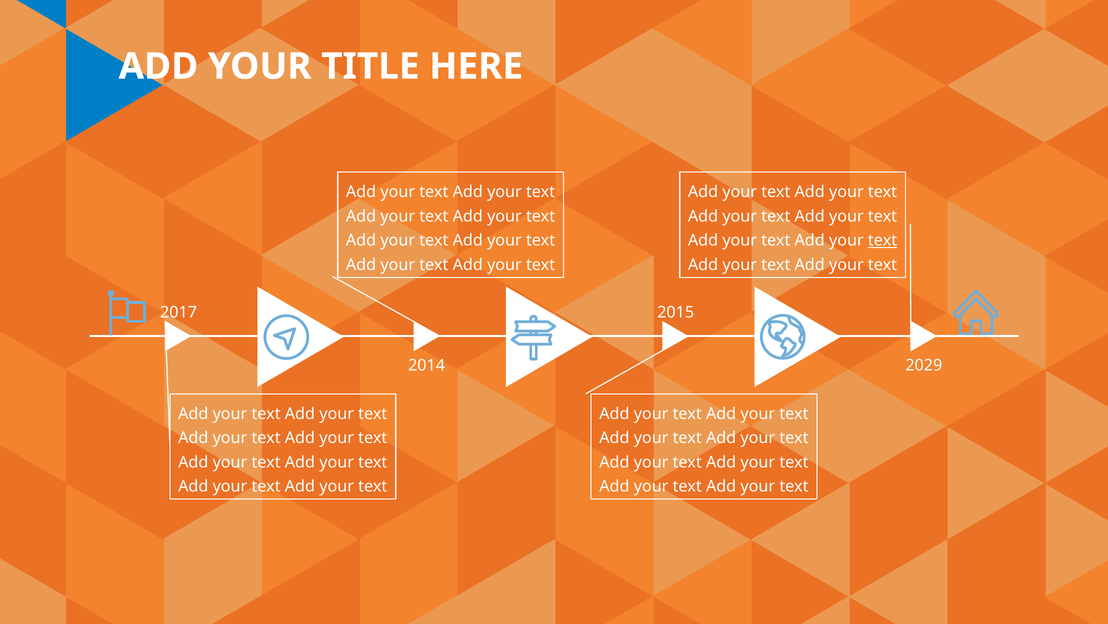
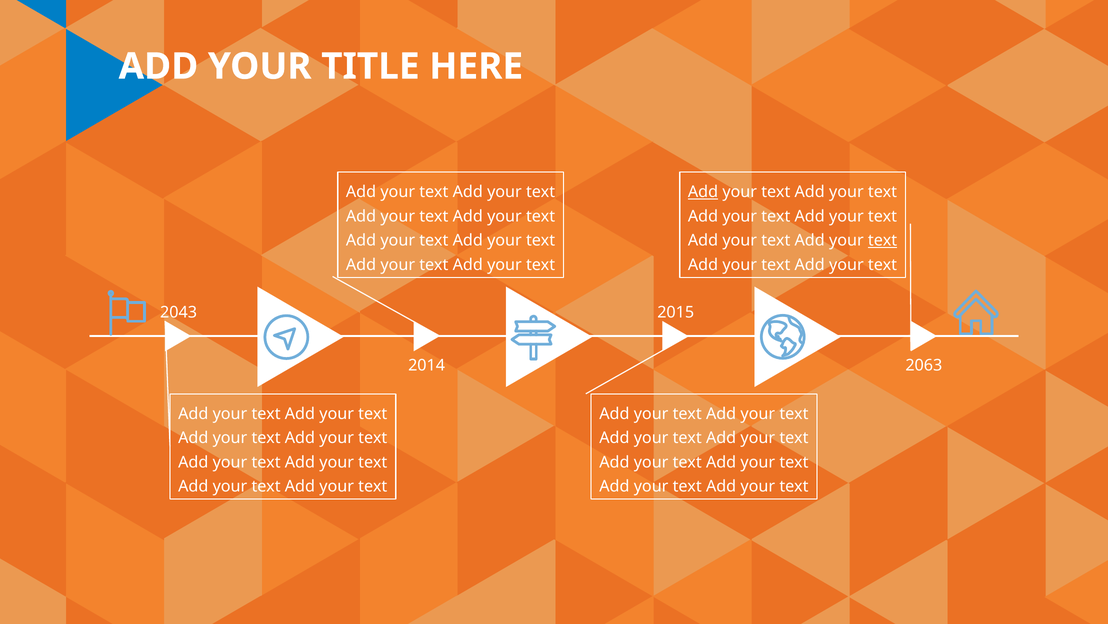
Add underline: none -> present (703, 192)
2017: 2017 -> 2043 (179, 312)
2029: 2029 -> 2063 (924, 365)
